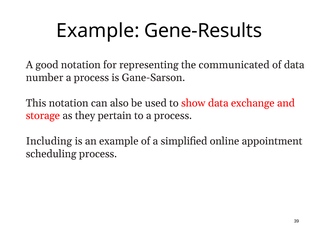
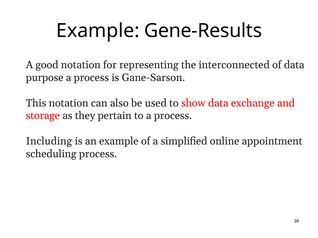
communicated: communicated -> interconnected (234, 65)
number: number -> purpose (45, 78)
